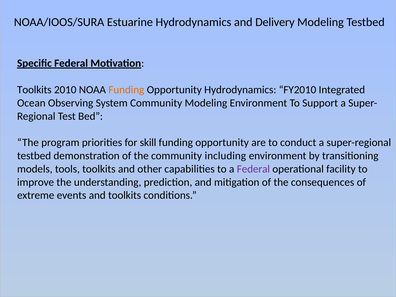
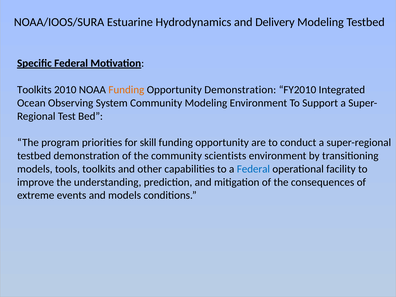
Opportunity Hydrodynamics: Hydrodynamics -> Demonstration (240, 90)
including: including -> scientists (225, 156)
Federal colour: purple -> blue (253, 169)
and toolkits: toolkits -> models (125, 195)
